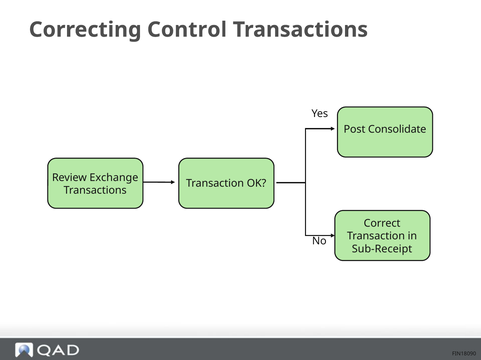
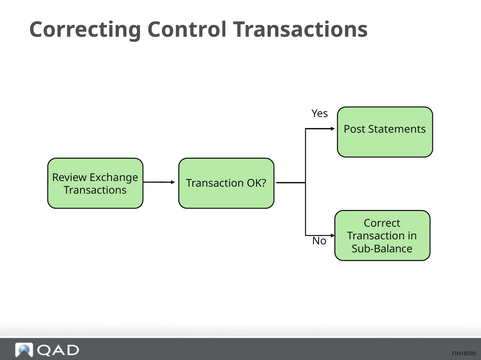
Consolidate: Consolidate -> Statements (397, 130)
Sub-Receipt: Sub-Receipt -> Sub-Balance (382, 249)
